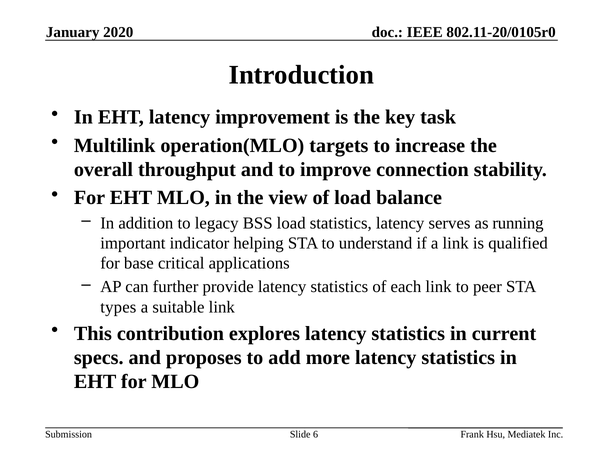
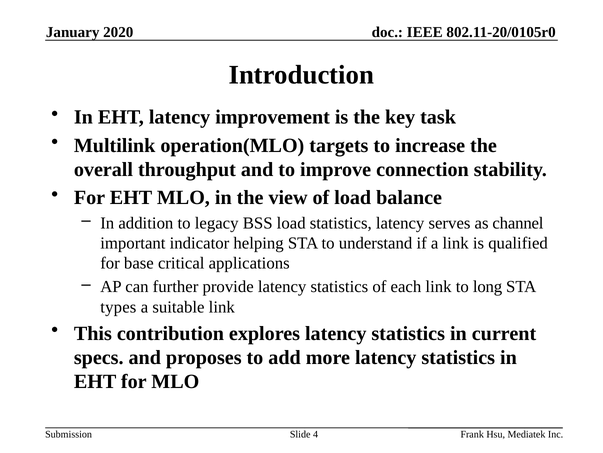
running: running -> channel (518, 223)
peer: peer -> long (488, 286)
6: 6 -> 4 (316, 434)
